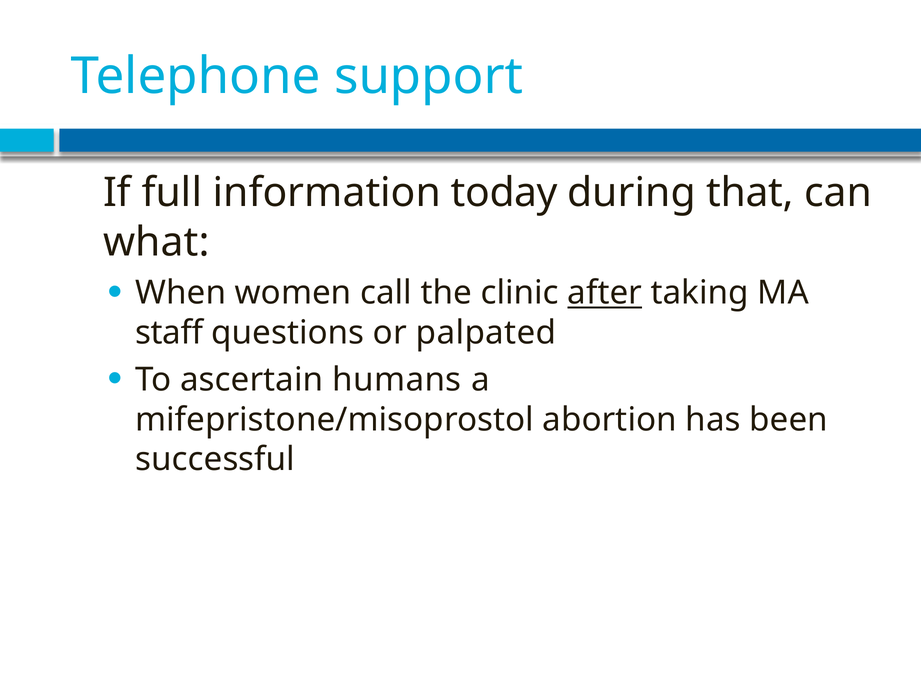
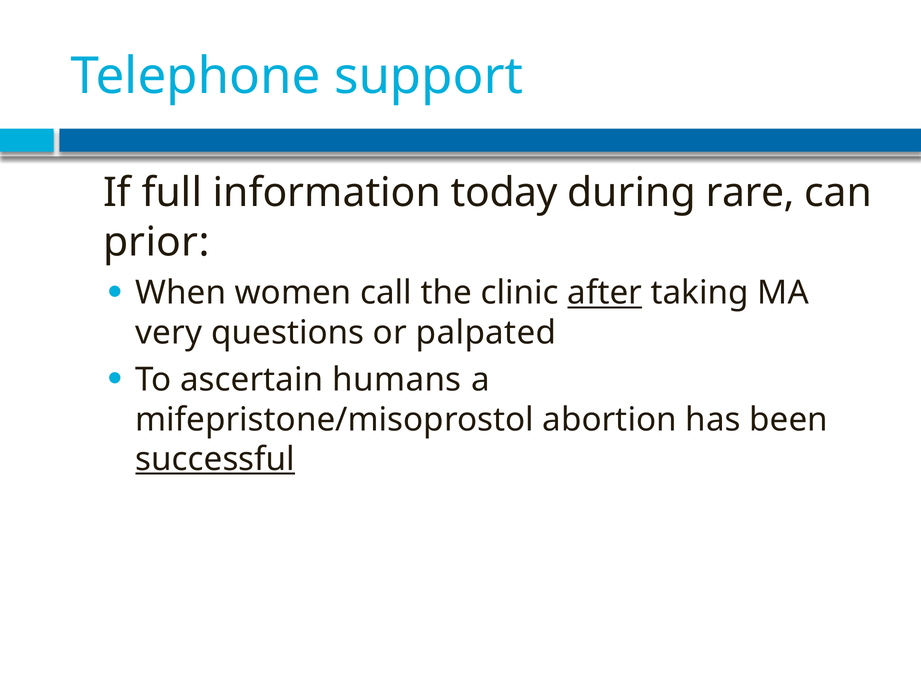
that: that -> rare (750, 193)
what: what -> prior (156, 242)
staff: staff -> very (169, 333)
successful underline: none -> present (215, 460)
